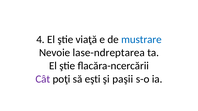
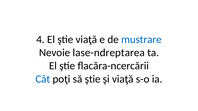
Cât colour: purple -> blue (43, 79)
să eşti: eşti -> ştie (93, 79)
şi paşii: paşii -> viaţă (123, 79)
